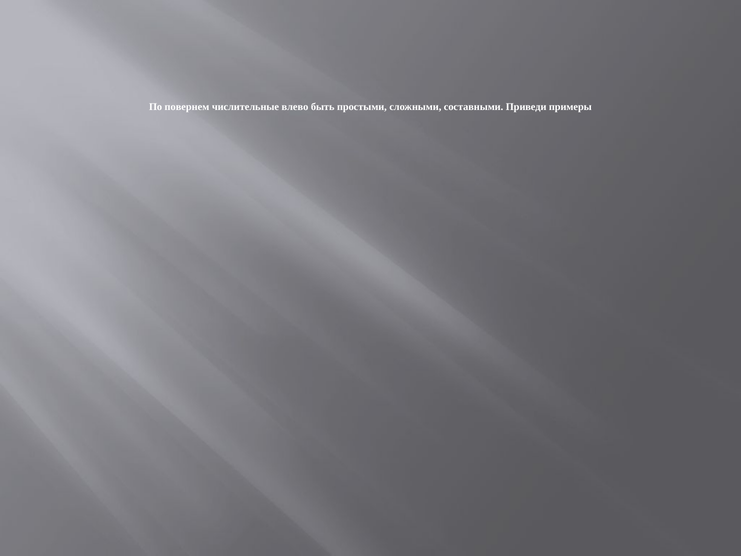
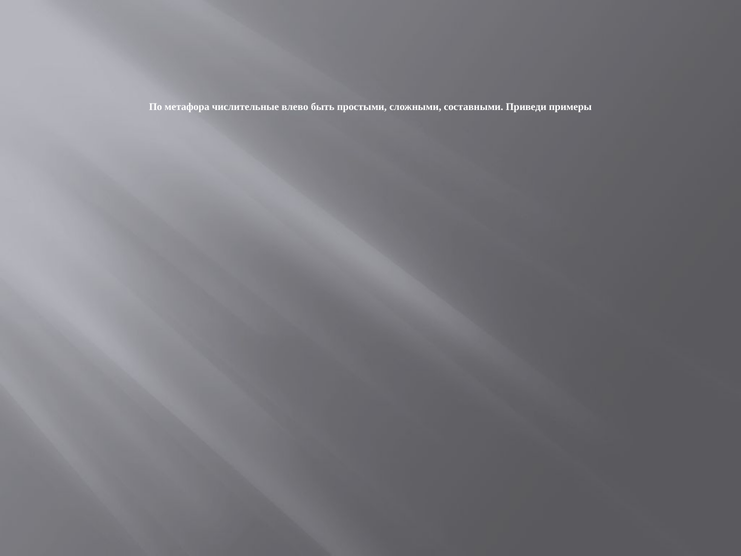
повернем: повернем -> метафора (187, 107)
